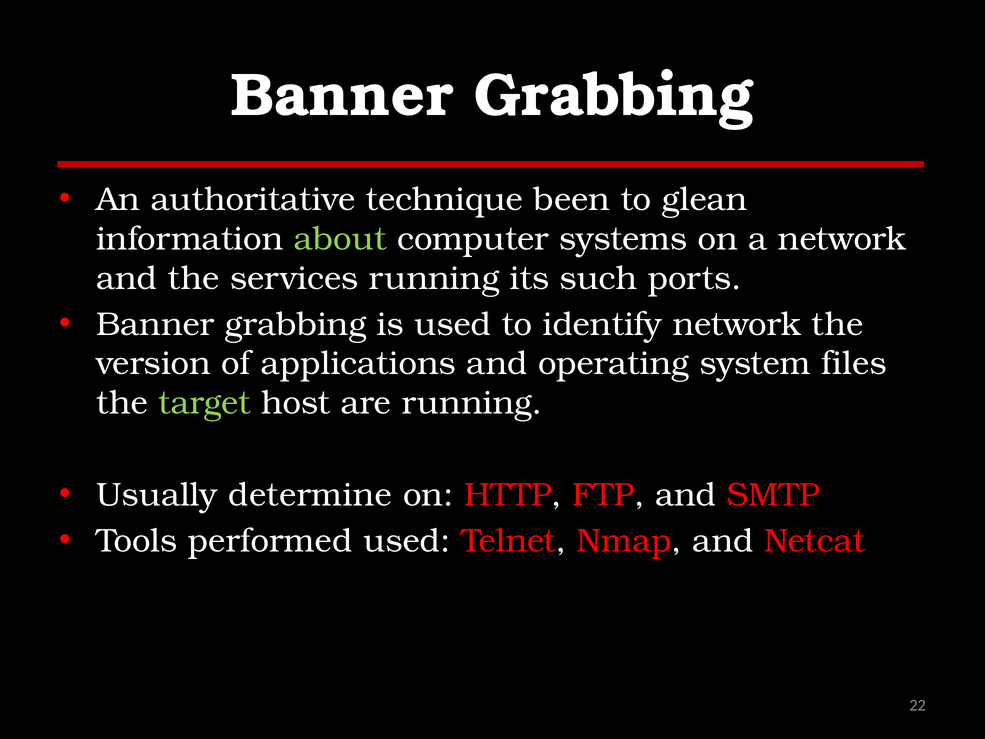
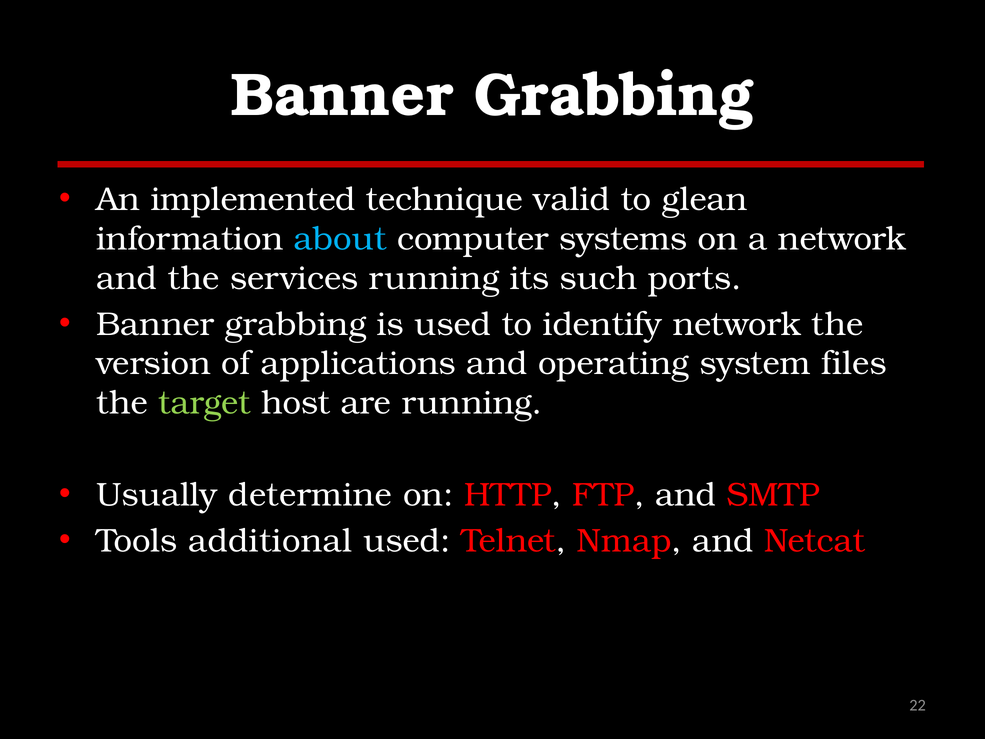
authoritative: authoritative -> implemented (253, 199)
been: been -> valid (572, 199)
about colour: light green -> light blue (340, 239)
performed: performed -> additional (270, 541)
